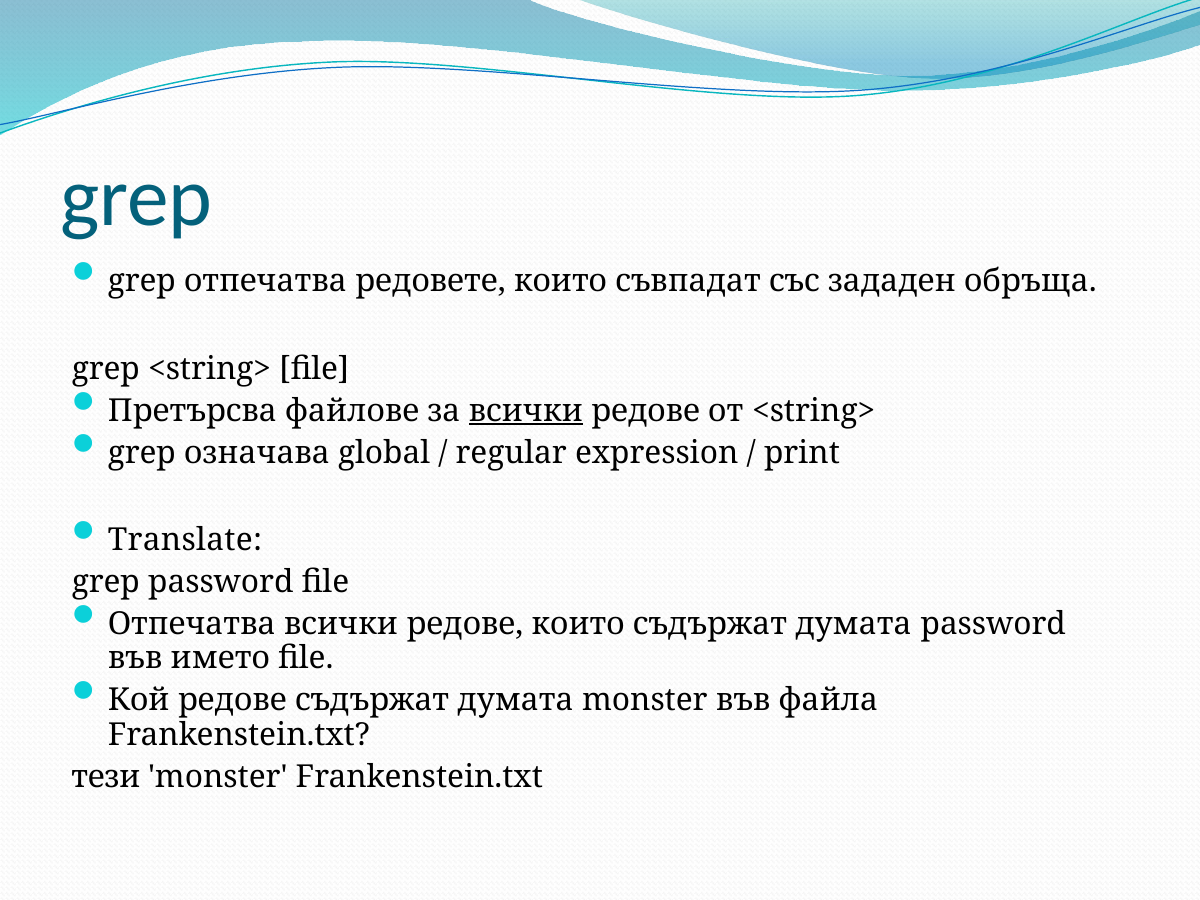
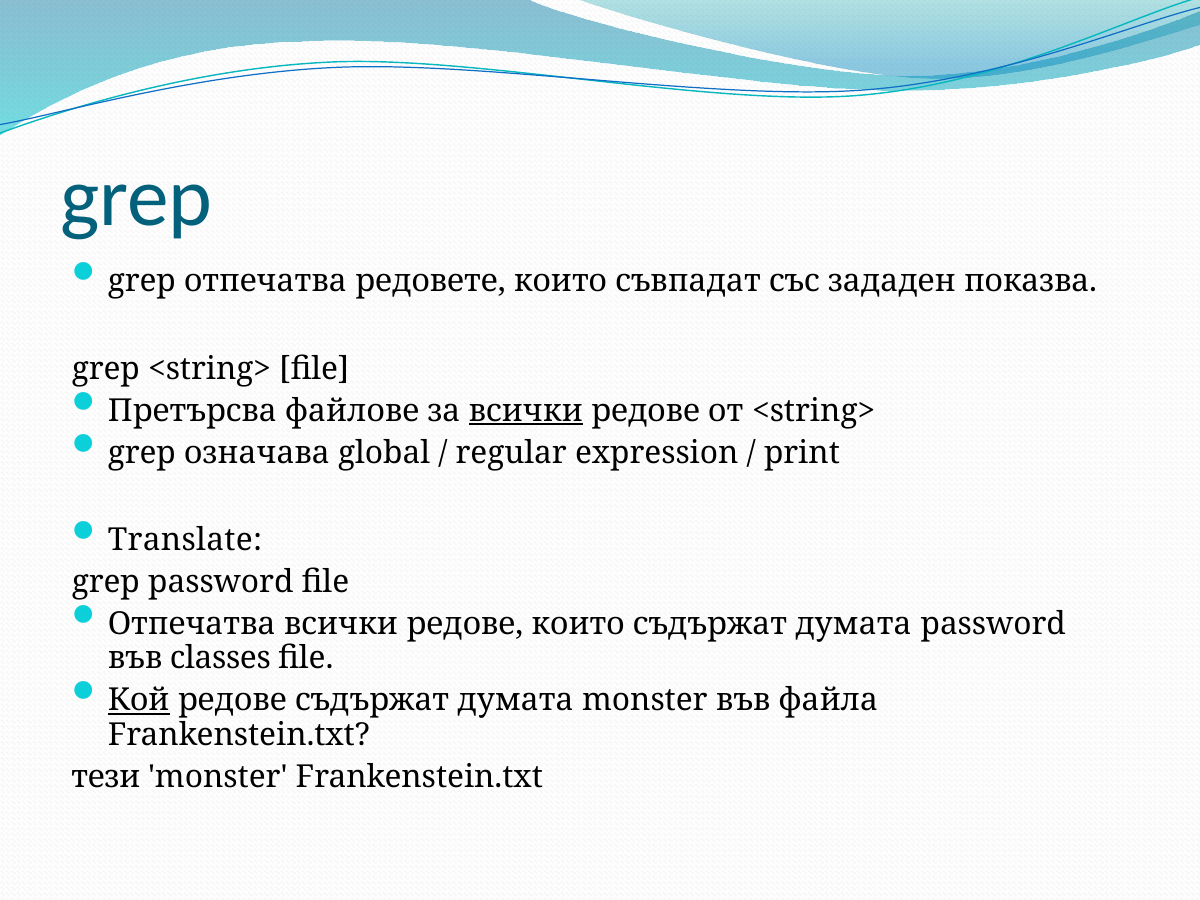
обръща: обръща -> показва (1031, 281)
името: името -> classes (220, 658)
Кой underline: none -> present (139, 700)
